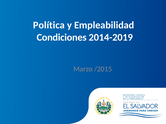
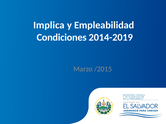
Política: Política -> Implica (49, 25)
